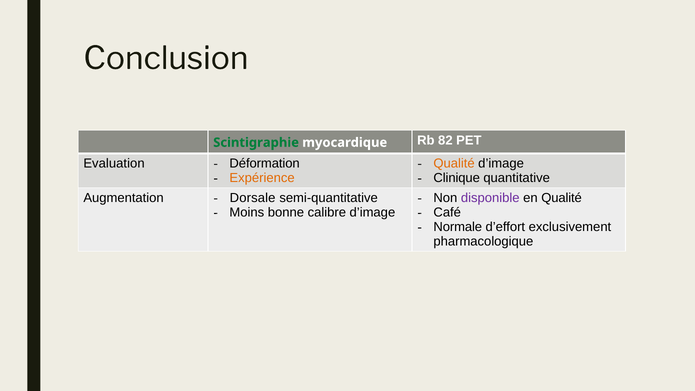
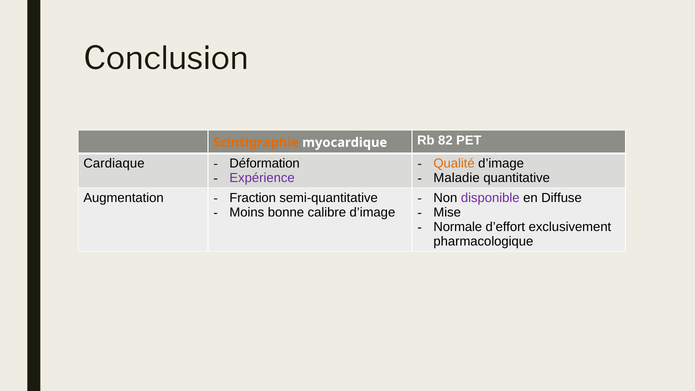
Scintigraphie colour: green -> orange (256, 143)
Evaluation: Evaluation -> Cardiaque (114, 163)
Expérience colour: orange -> purple (262, 178)
Clinique: Clinique -> Maladie (457, 178)
Dorsale: Dorsale -> Fraction (253, 198)
en Qualité: Qualité -> Diffuse (562, 198)
Café: Café -> Mise (447, 212)
